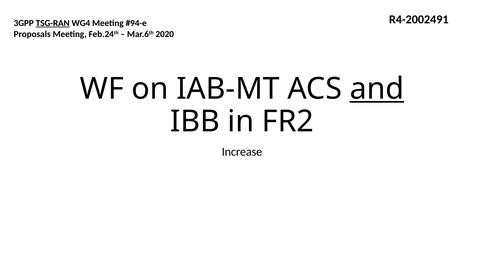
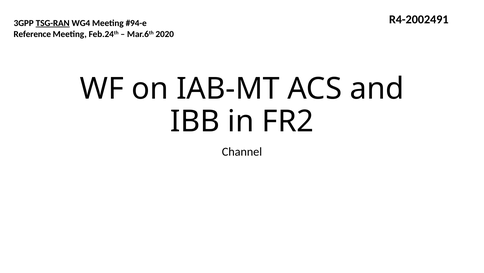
Proposals: Proposals -> Reference (32, 34)
and underline: present -> none (377, 89)
Increase: Increase -> Channel (242, 151)
